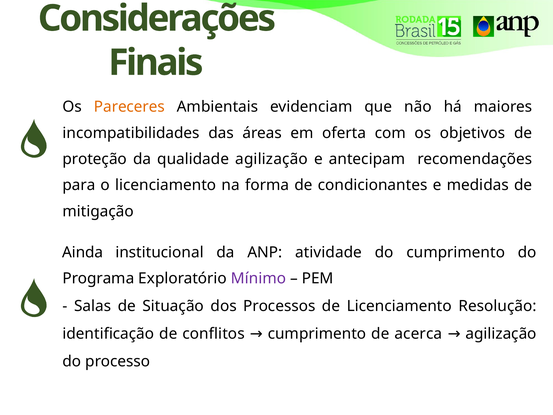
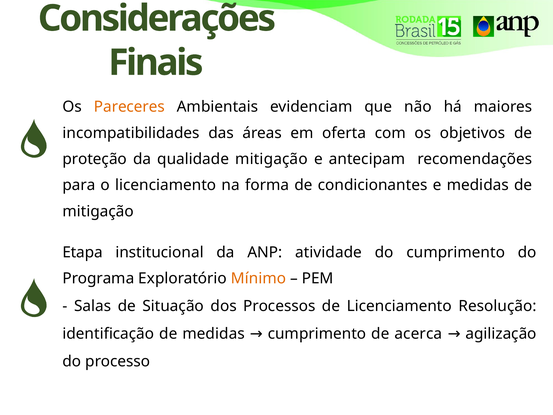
qualidade agilização: agilização -> mitigação (272, 159)
Ainda: Ainda -> Etapa (83, 252)
Mínimo colour: purple -> orange (259, 278)
de conflitos: conflitos -> medidas (214, 334)
